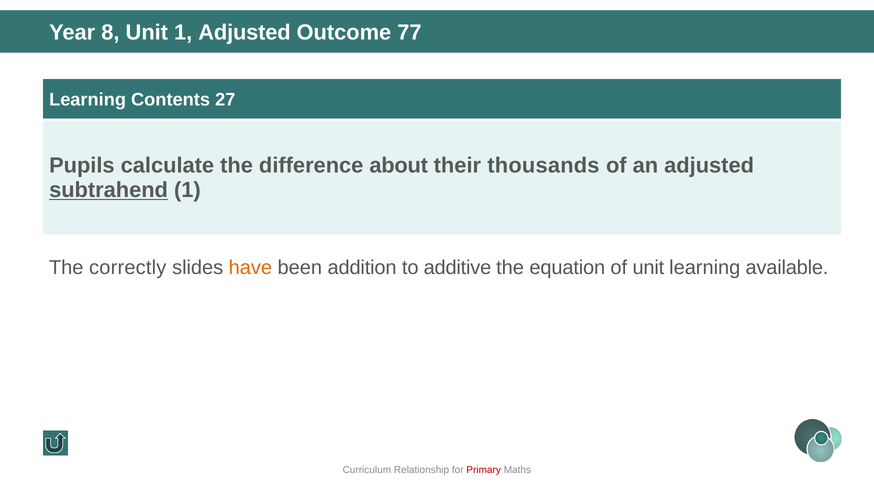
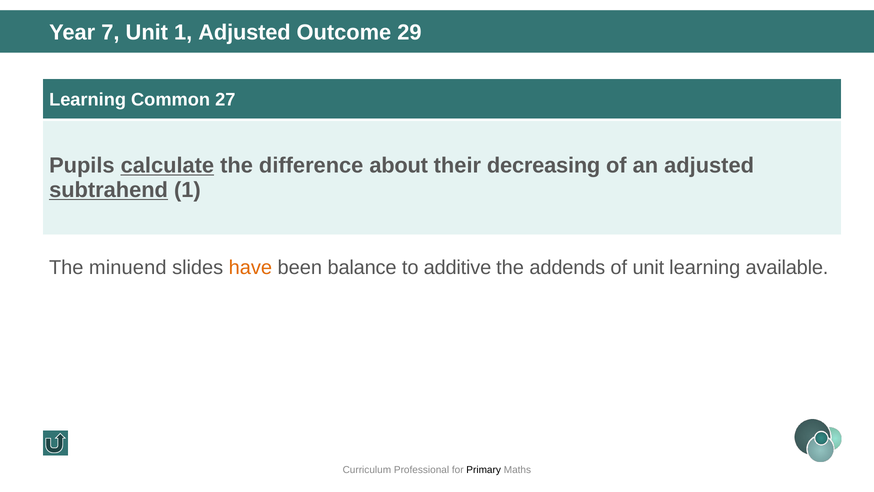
8: 8 -> 7 (110, 33)
77: 77 -> 29 (409, 33)
Contents: Contents -> Common (171, 100)
calculate underline: none -> present (167, 166)
thousands: thousands -> decreasing (544, 166)
correctly: correctly -> minuend (128, 267)
addition: addition -> balance (362, 267)
equation: equation -> addends (567, 267)
Relationship: Relationship -> Professional (422, 469)
Primary colour: red -> black (484, 469)
